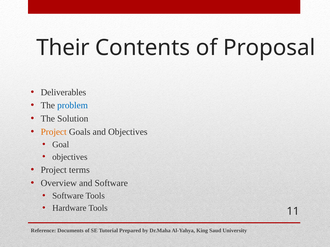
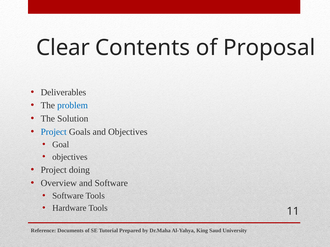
Their: Their -> Clear (63, 48)
Project colour: orange -> blue (54, 132)
terms: terms -> doing (79, 170)
